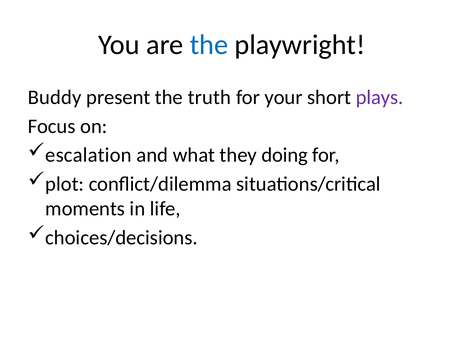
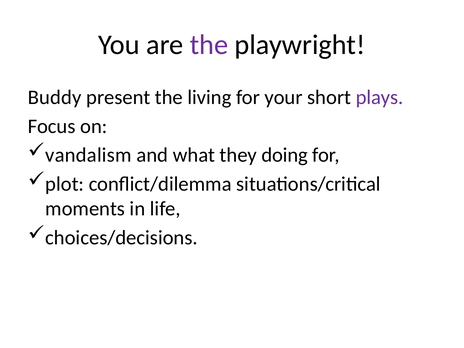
the colour: blue -> purple (209, 45)
truth: truth -> living (210, 97)
escalation: escalation -> vandalism (88, 155)
